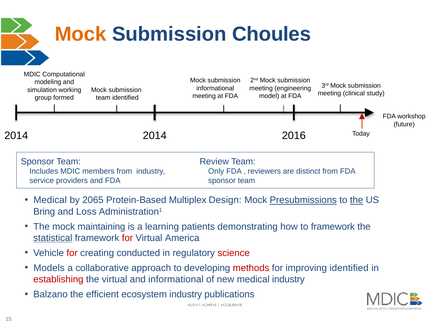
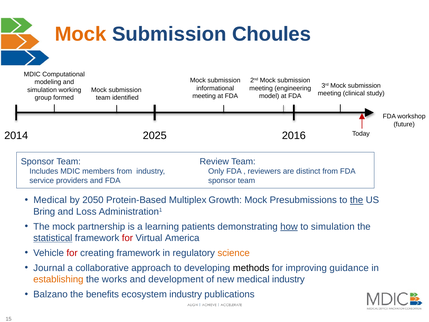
2014 2014: 2014 -> 2025 (155, 136)
2065: 2065 -> 2050 (93, 200)
Design: Design -> Growth (225, 200)
Presubmissions underline: present -> none (303, 200)
maintaining: maintaining -> partnership (101, 226)
how underline: none -> present (289, 226)
to framework: framework -> simulation (333, 226)
creating conducted: conducted -> framework (138, 253)
science colour: red -> orange (234, 253)
Models: Models -> Journal (49, 268)
methods colour: red -> black (251, 268)
improving identified: identified -> guidance (349, 268)
establishing colour: red -> orange (58, 279)
the virtual: virtual -> works (115, 279)
and informational: informational -> development (176, 279)
efficient: efficient -> benefits (102, 294)
